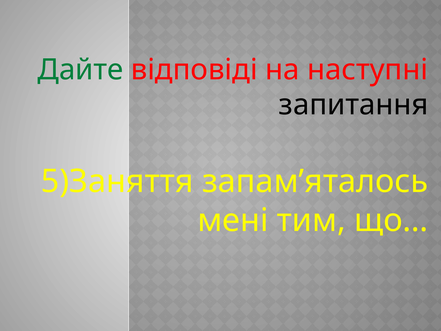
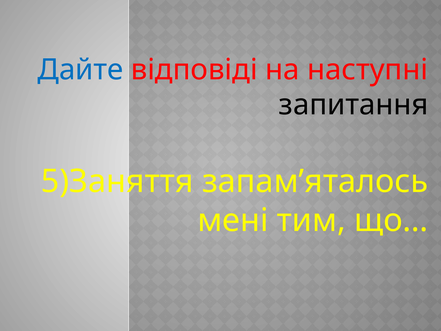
Дайте colour: green -> blue (80, 70)
